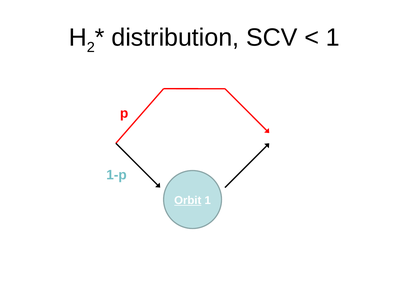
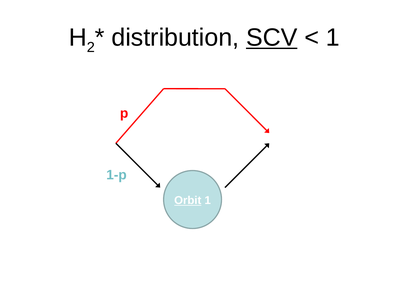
SCV underline: none -> present (272, 38)
